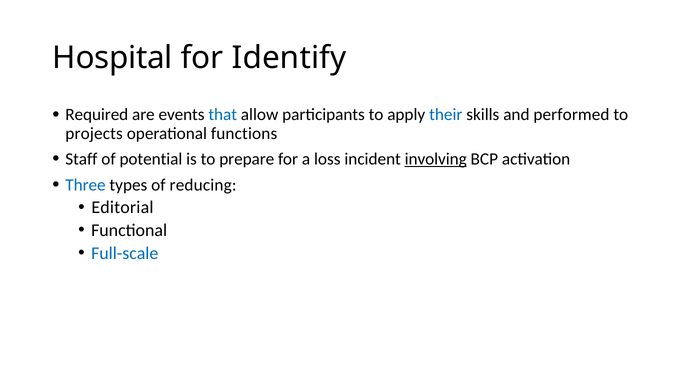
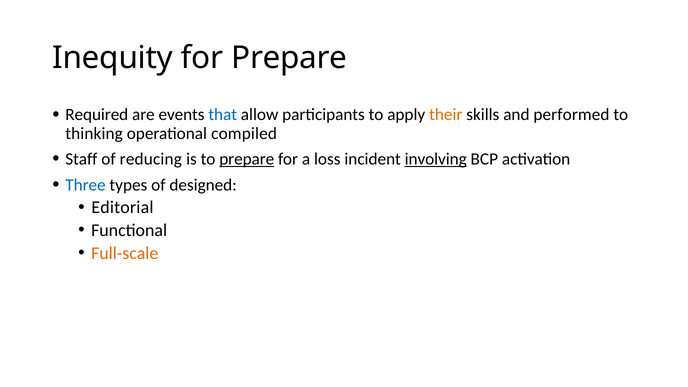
Hospital: Hospital -> Inequity (113, 58)
for Identify: Identify -> Prepare (289, 58)
their colour: blue -> orange (446, 115)
projects: projects -> thinking (94, 133)
functions: functions -> compiled (244, 133)
potential: potential -> reducing (151, 159)
prepare underline: none -> present (247, 159)
reducing: reducing -> designed (203, 185)
Full-scale colour: blue -> orange (125, 253)
